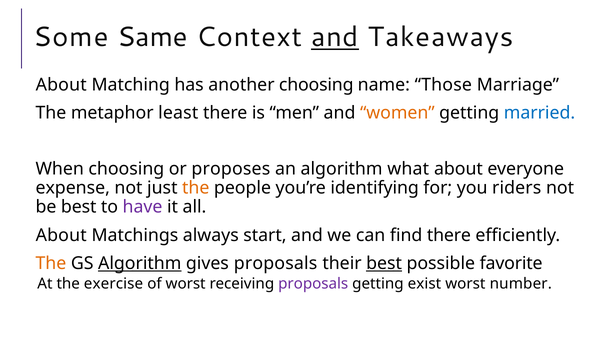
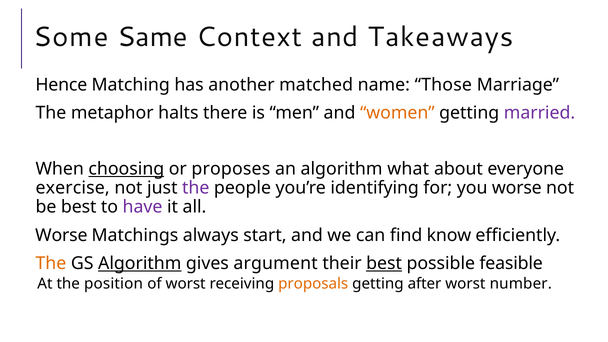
and underline: present -> none (335, 37)
About: About -> Hence (61, 85)
another choosing: choosing -> matched (316, 85)
least: least -> halts (178, 113)
married colour: blue -> purple (540, 113)
choosing underline: none -> present (126, 169)
expense: expense -> exercise (73, 188)
the colour: orange -> purple (196, 188)
you riders: riders -> worse (517, 188)
About: About -> Worse (61, 235)
find there: there -> know (449, 235)
gives proposals: proposals -> argument (276, 263)
favorite: favorite -> feasible (511, 263)
exercise: exercise -> position (114, 284)
proposals colour: purple -> orange (313, 284)
exist: exist -> after (425, 284)
